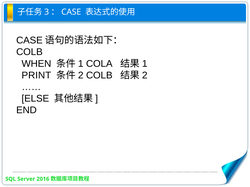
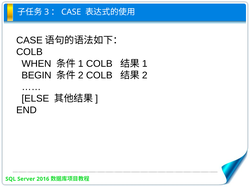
COLA: COLA -> COLB (99, 64)
PRINT: PRINT -> BEGIN (36, 75)
